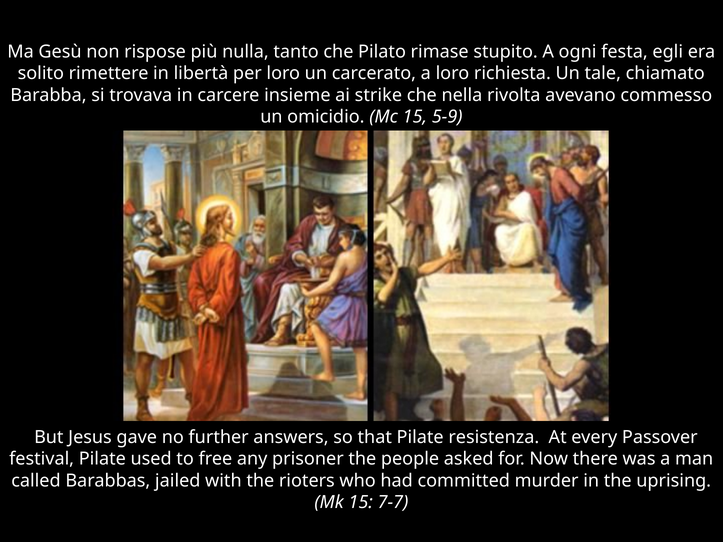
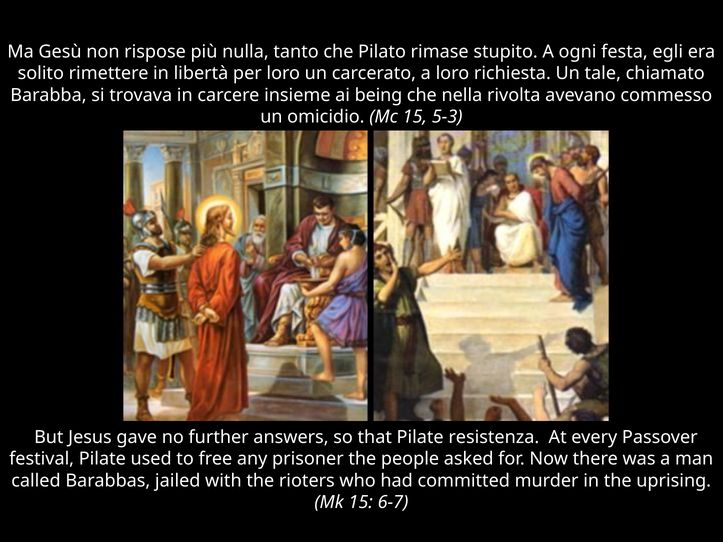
strike: strike -> being (378, 95)
5-9: 5-9 -> 5-3 (447, 117)
7-7: 7-7 -> 6-7 (393, 502)
